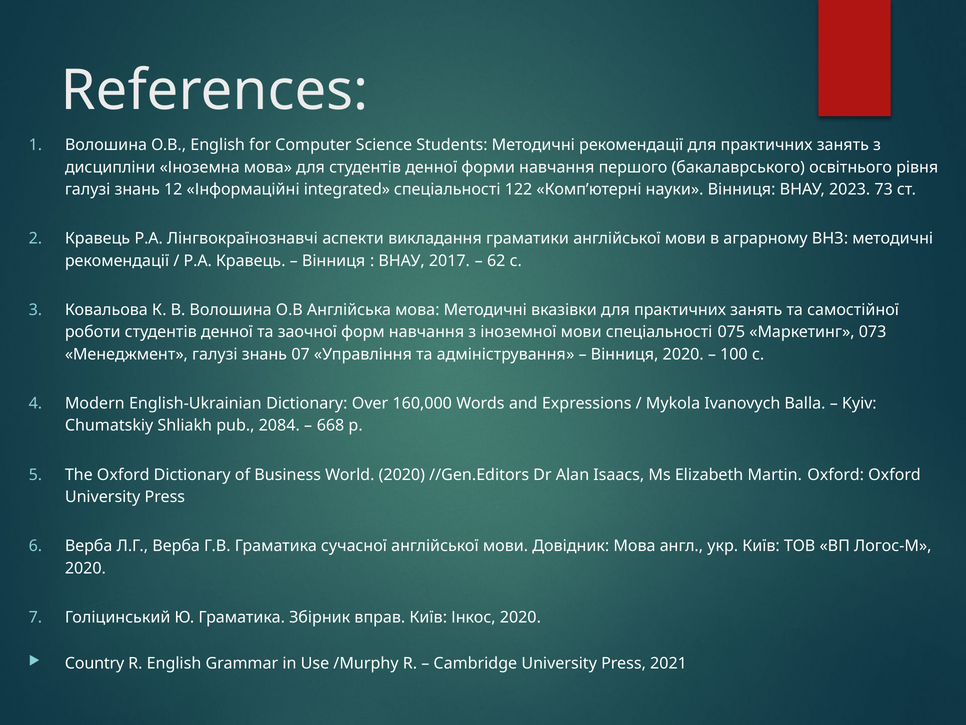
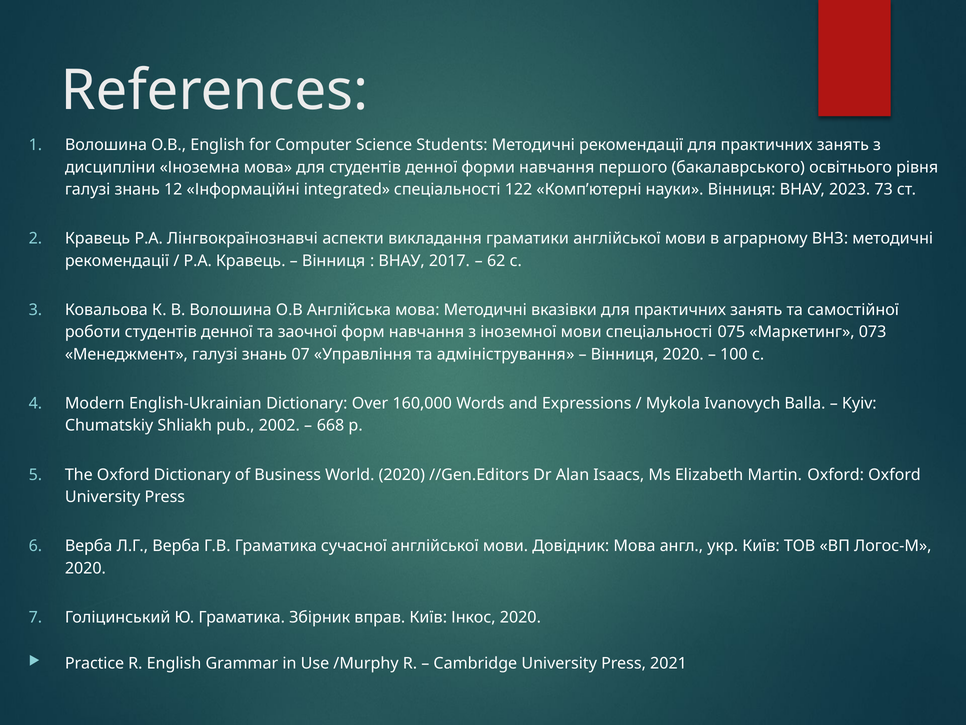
2084: 2084 -> 2002 (279, 425)
Country: Country -> Practice (95, 663)
